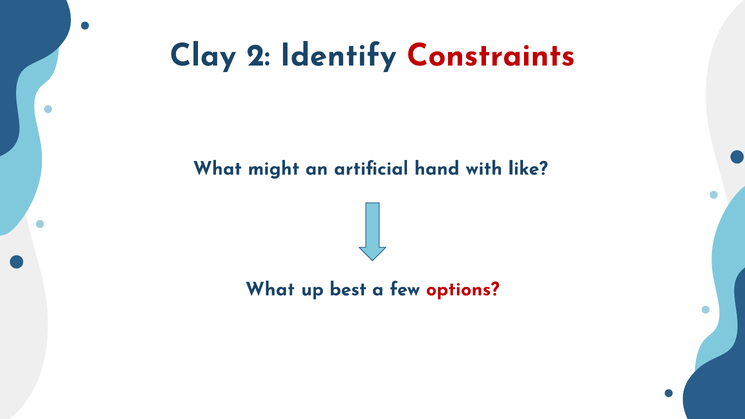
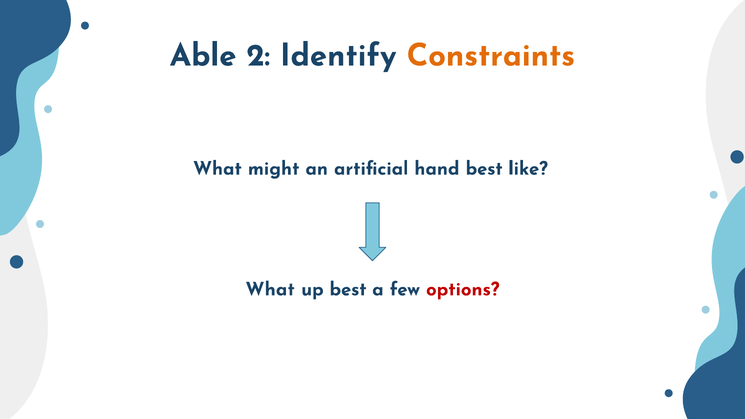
Clay: Clay -> Able (203, 55)
Constraints colour: red -> orange (491, 55)
hand with: with -> best (484, 169)
